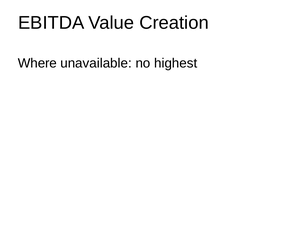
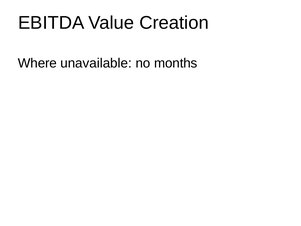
highest: highest -> months (176, 63)
